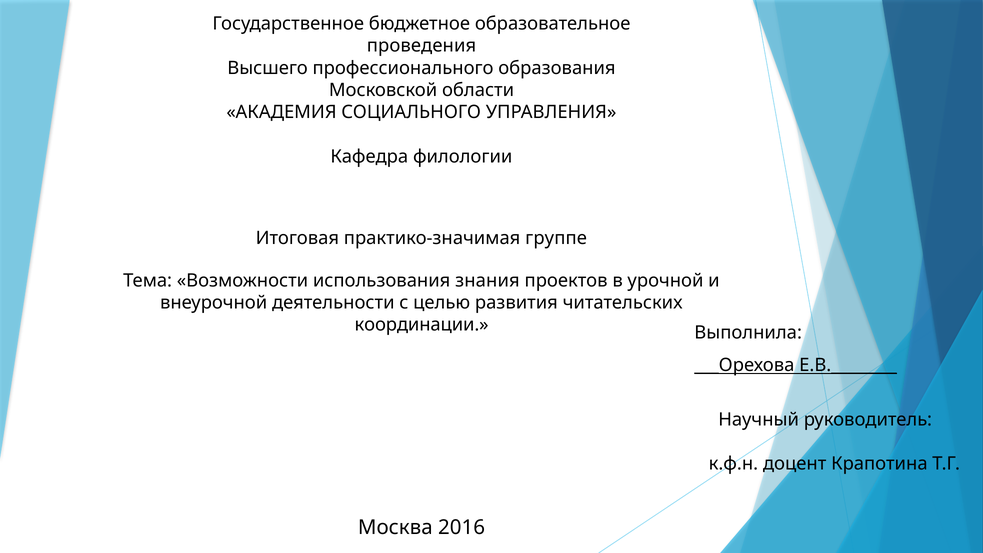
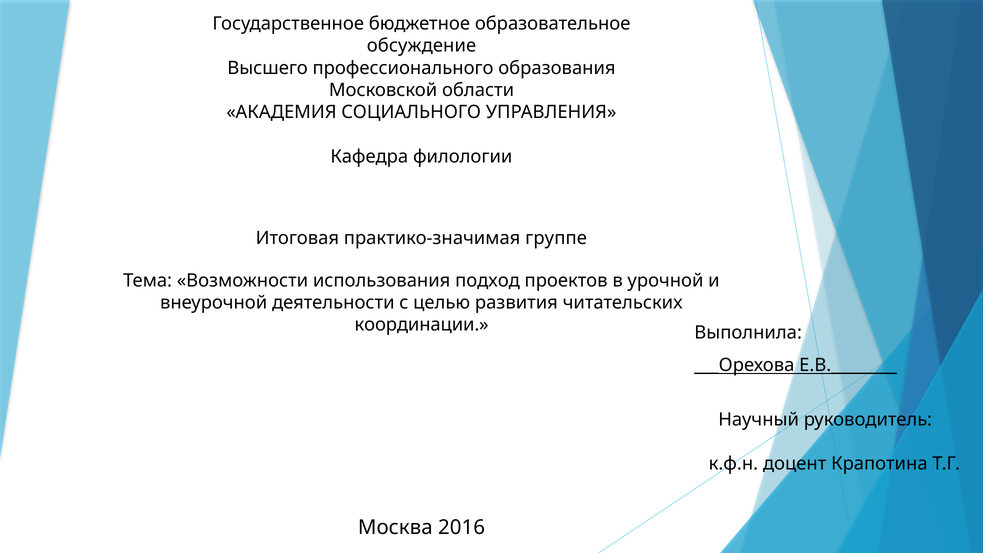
проведения: проведения -> обсуждение (422, 46)
знания: знания -> подход (488, 281)
